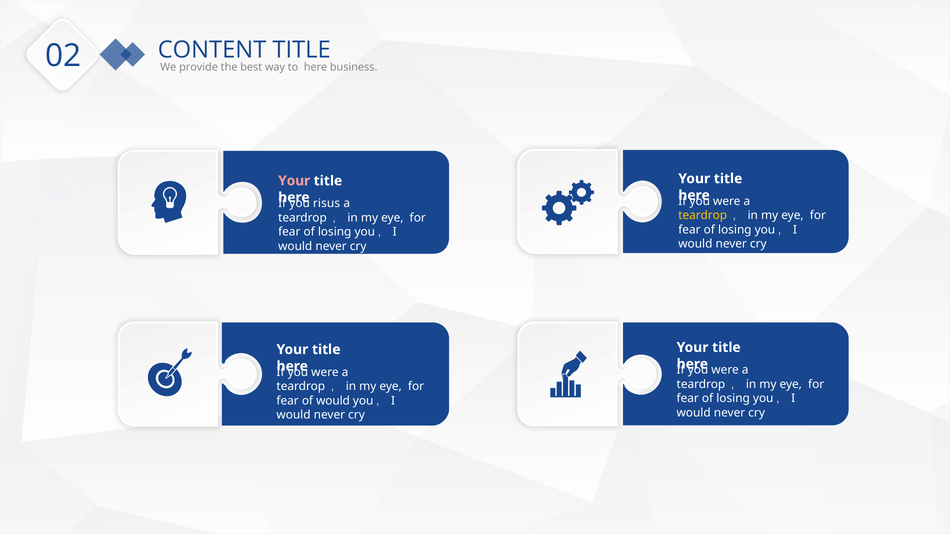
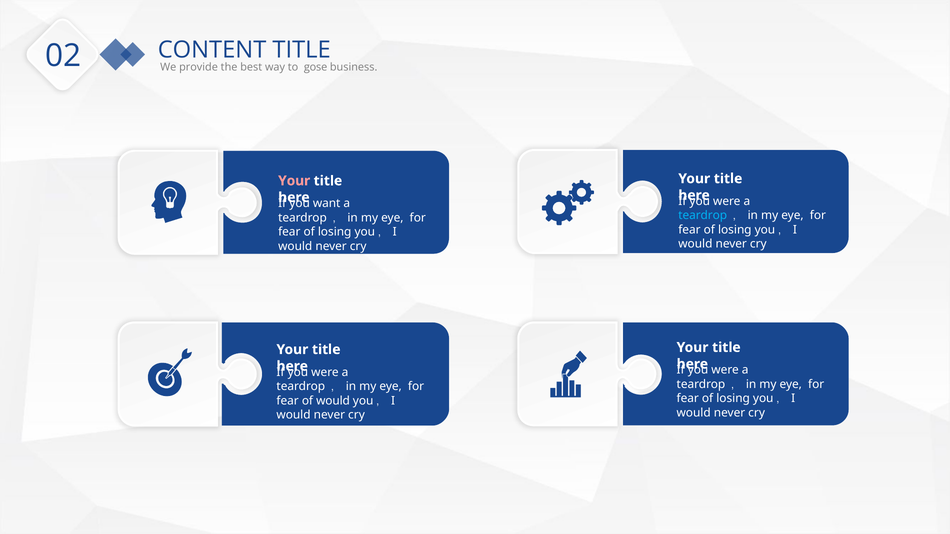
to here: here -> gose (316, 67)
risus: risus -> want (327, 204)
teardrop colour: yellow -> light blue (703, 216)
